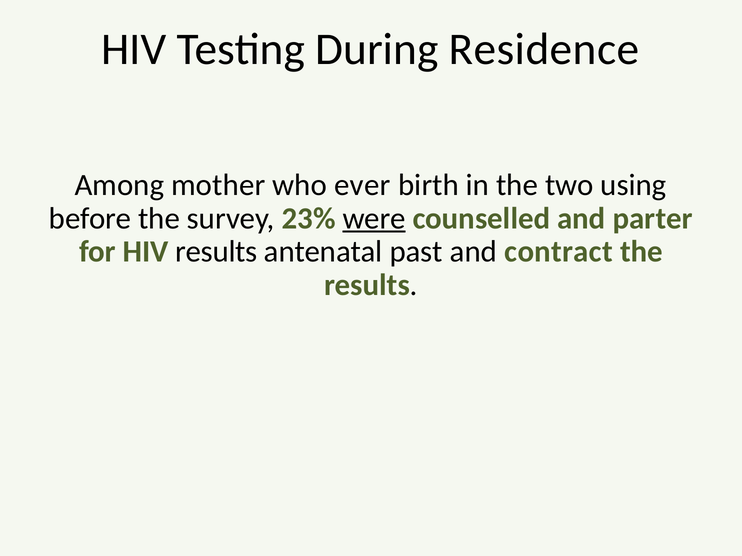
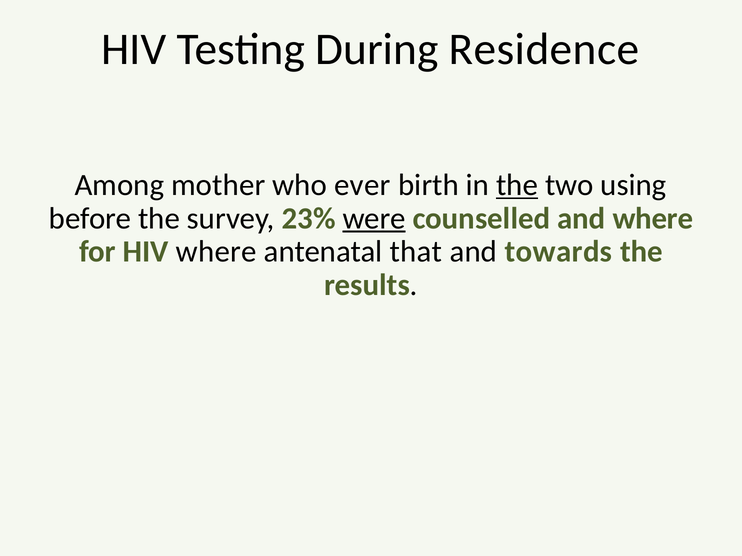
the underline: none -> present (517, 185)
and parter: parter -> where (653, 219)
HIV results: results -> where (216, 252)
past: past -> that (416, 252)
contract: contract -> towards (559, 252)
